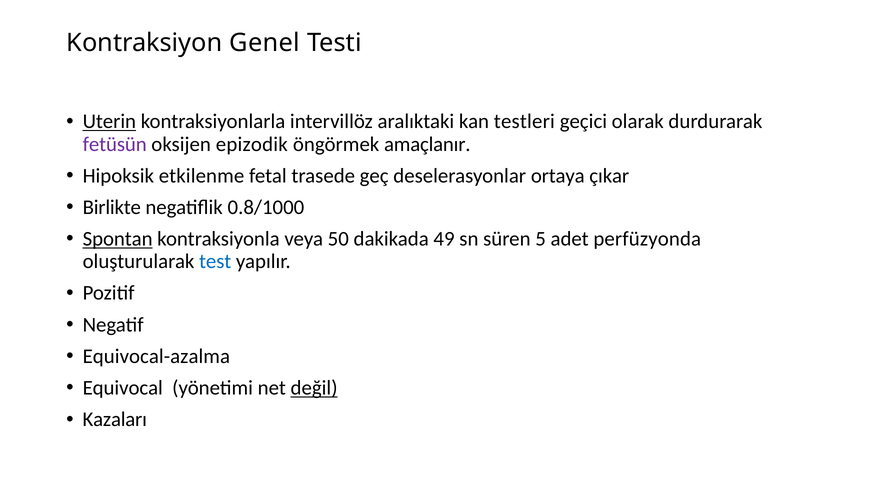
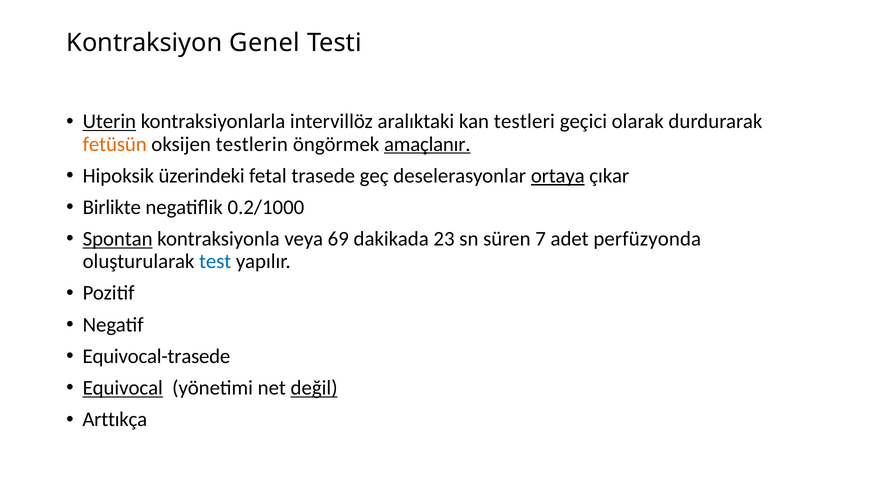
fetüsün colour: purple -> orange (115, 144)
epizodik: epizodik -> testlerin (252, 144)
amaçlanır underline: none -> present (427, 144)
etkilenme: etkilenme -> üzerindeki (202, 176)
ortaya underline: none -> present (558, 176)
0.8/1000: 0.8/1000 -> 0.2/1000 (266, 207)
50: 50 -> 69 (338, 239)
49: 49 -> 23 (444, 239)
5: 5 -> 7 (541, 239)
Equivocal-azalma: Equivocal-azalma -> Equivocal-trasede (156, 356)
Equivocal underline: none -> present (123, 387)
Kazaları: Kazaları -> Arttıkça (115, 419)
